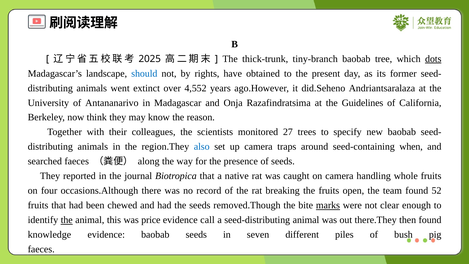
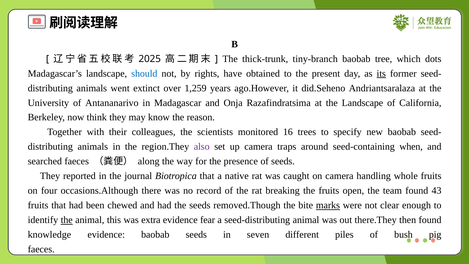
dots underline: present -> none (433, 59)
its underline: none -> present (381, 73)
4,552: 4,552 -> 1,259 (196, 88)
the Guidelines: Guidelines -> Landscape (362, 103)
27: 27 -> 16 (288, 132)
also colour: blue -> purple (202, 147)
52: 52 -> 43 (437, 191)
price: price -> extra (151, 220)
call: call -> fear (208, 220)
